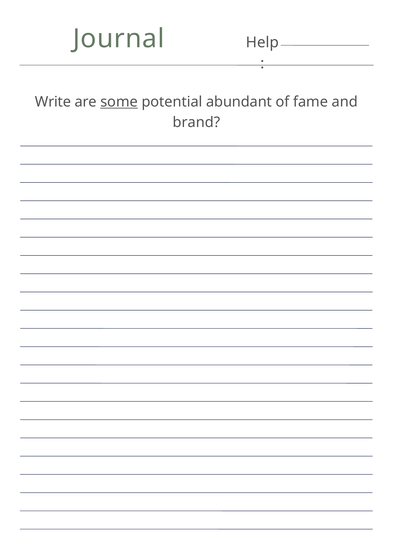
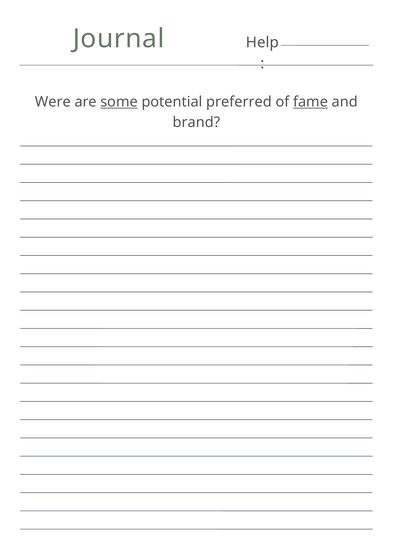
Write: Write -> Were (53, 102)
abundant: abundant -> preferred (239, 102)
fame underline: none -> present (311, 102)
